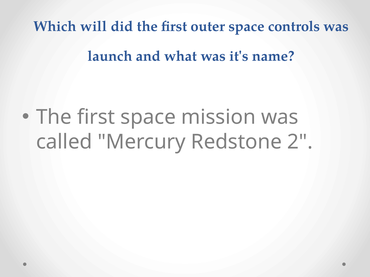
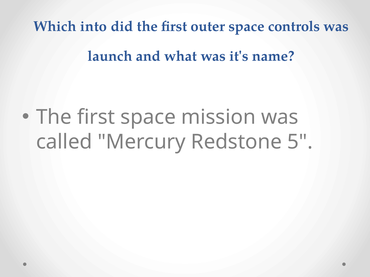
will: will -> into (94, 26)
2: 2 -> 5 (300, 142)
